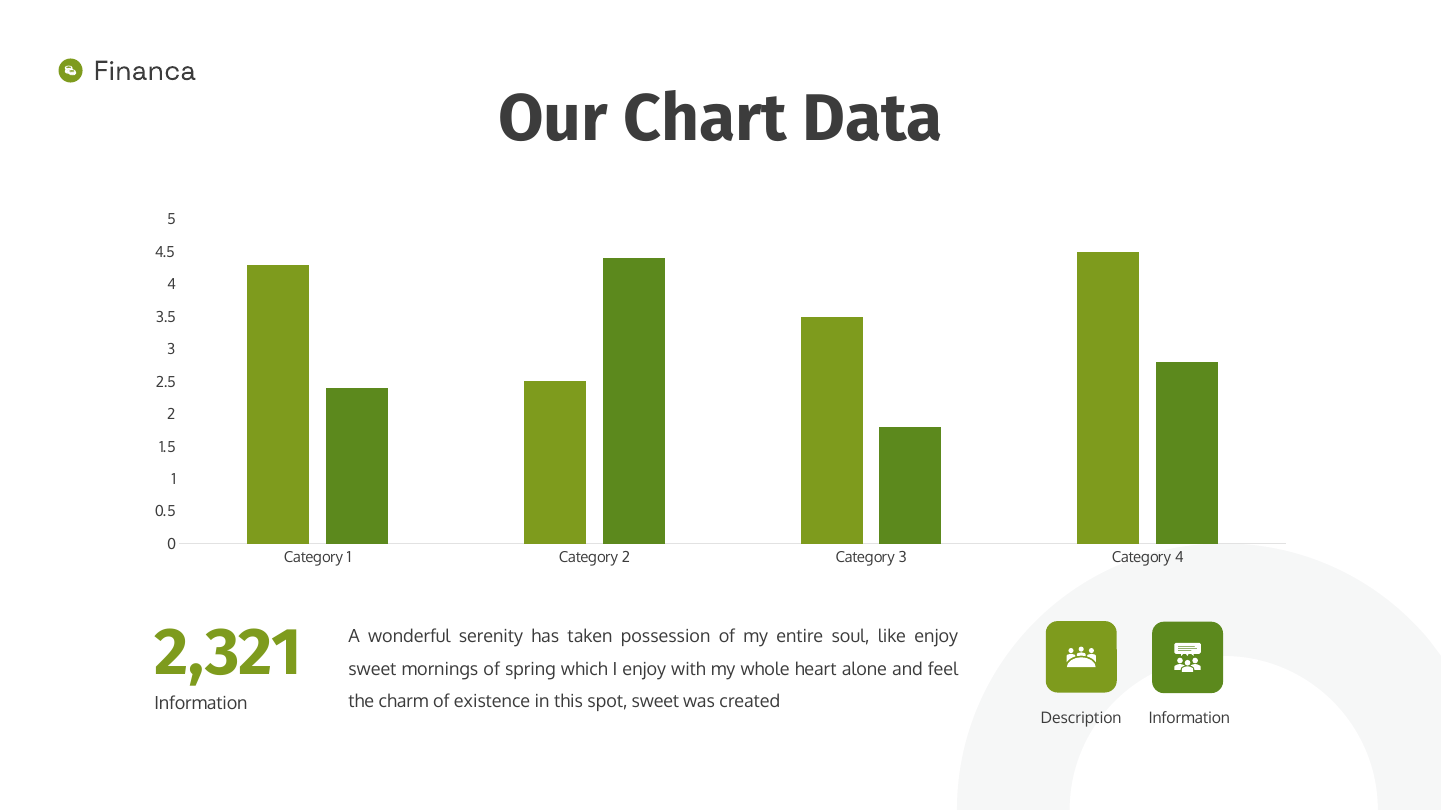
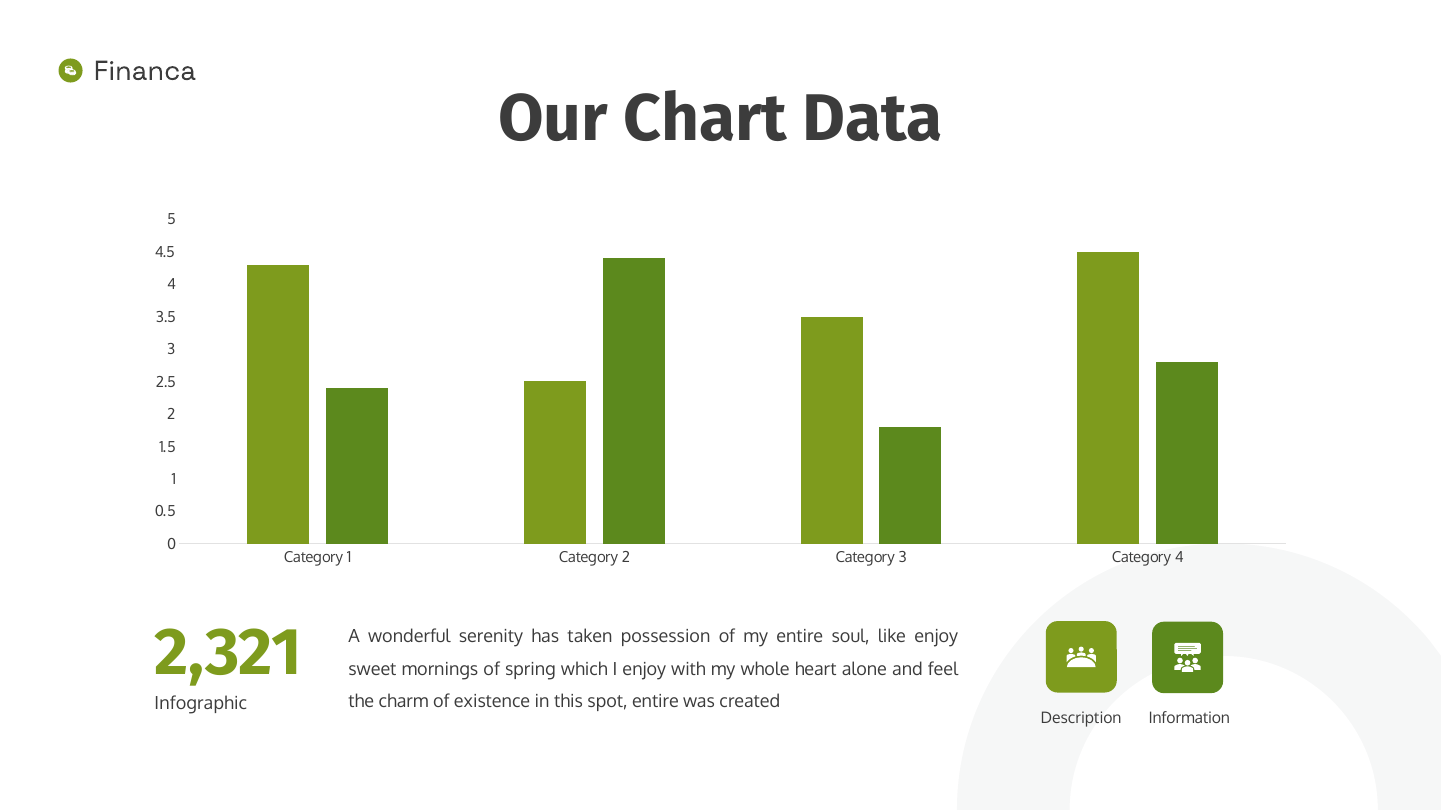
spot sweet: sweet -> entire (655, 702)
Information: Information -> Infographic (201, 704)
